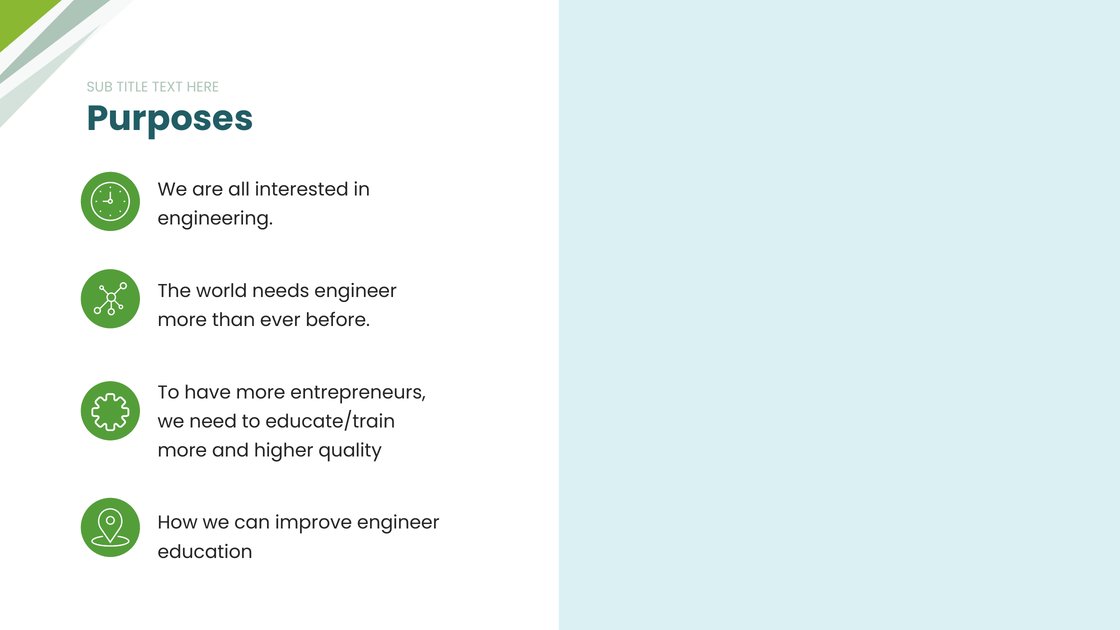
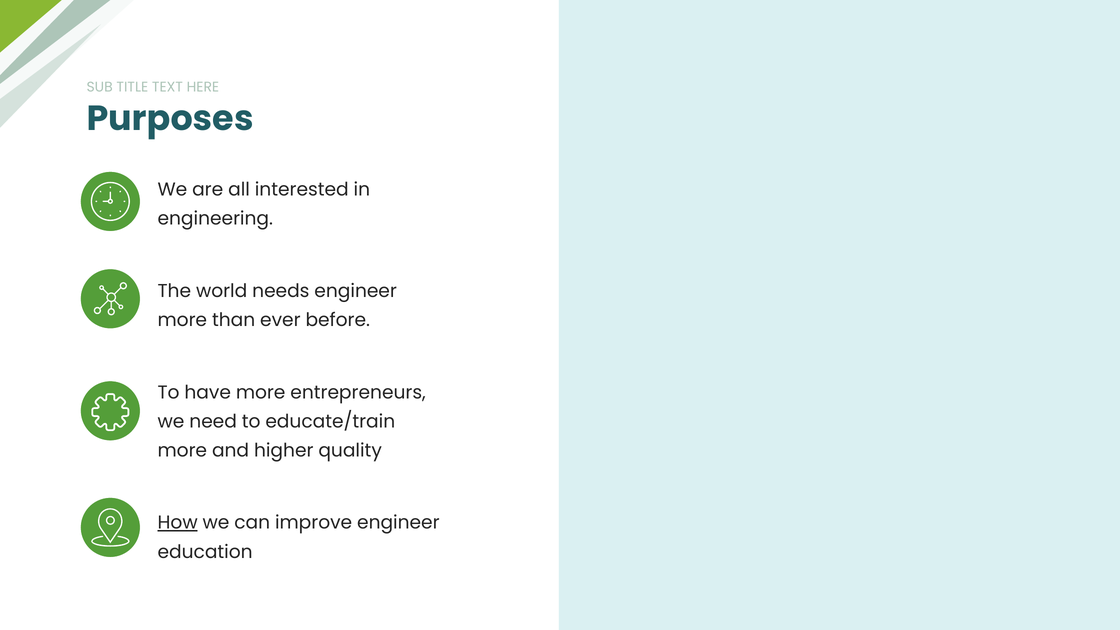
How underline: none -> present (178, 523)
